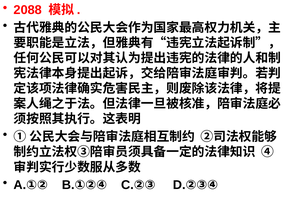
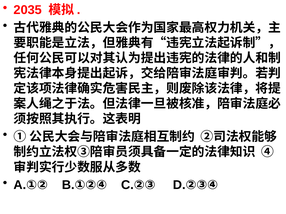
2088: 2088 -> 2035 (28, 10)
